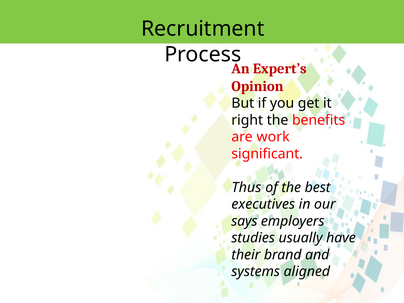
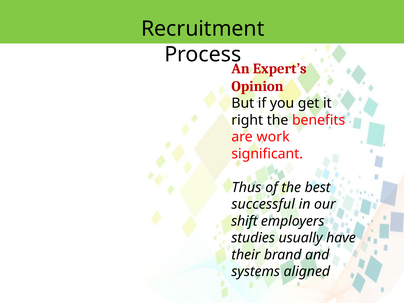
executives: executives -> successful (263, 204)
says: says -> shift (244, 221)
